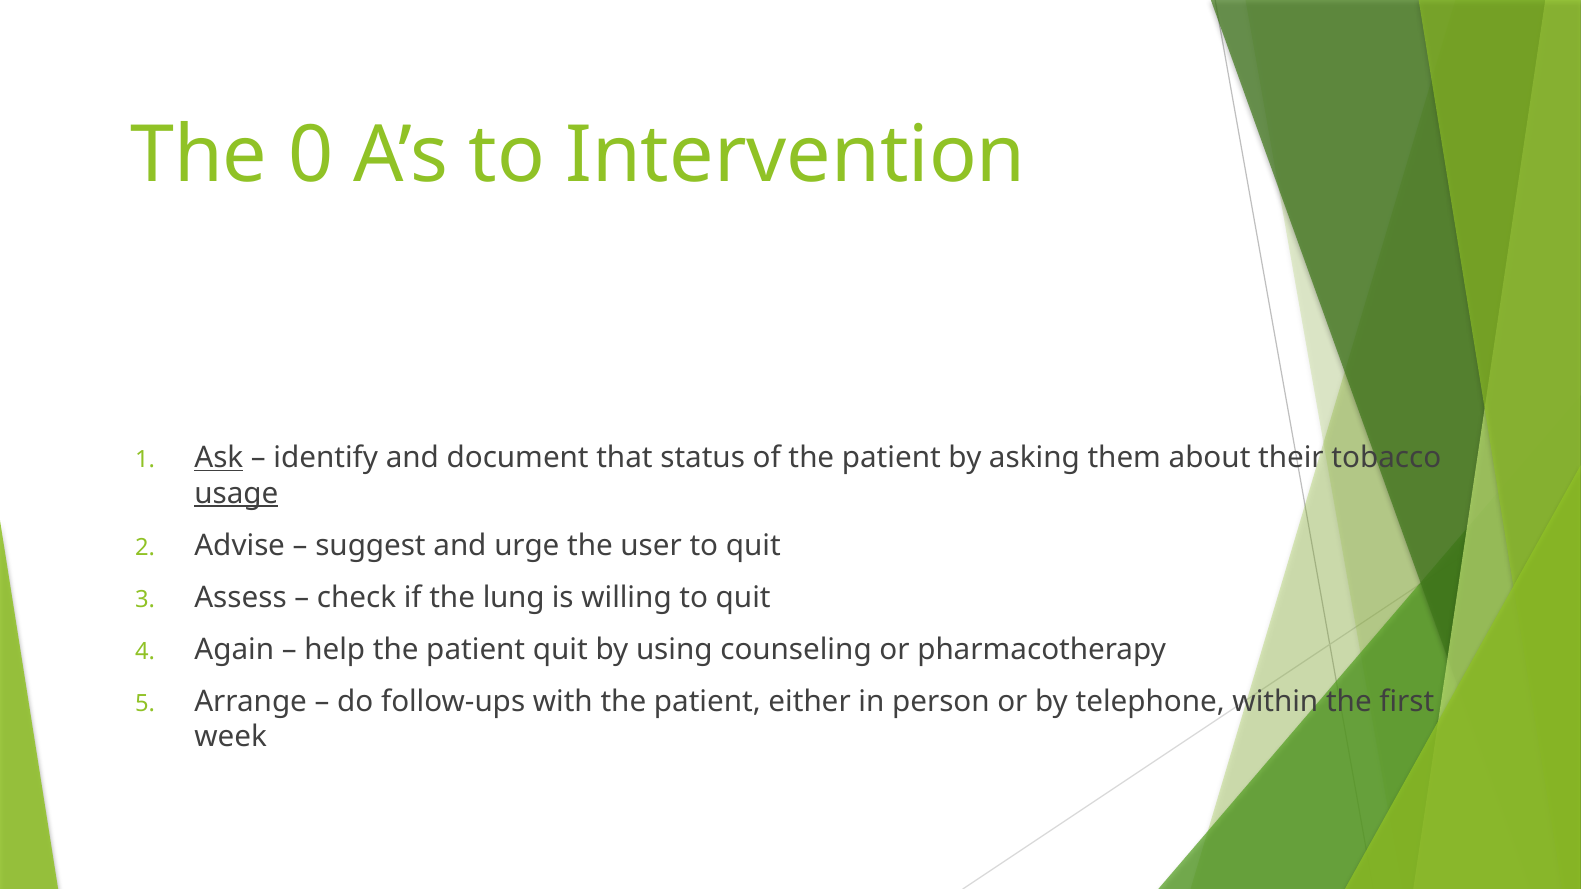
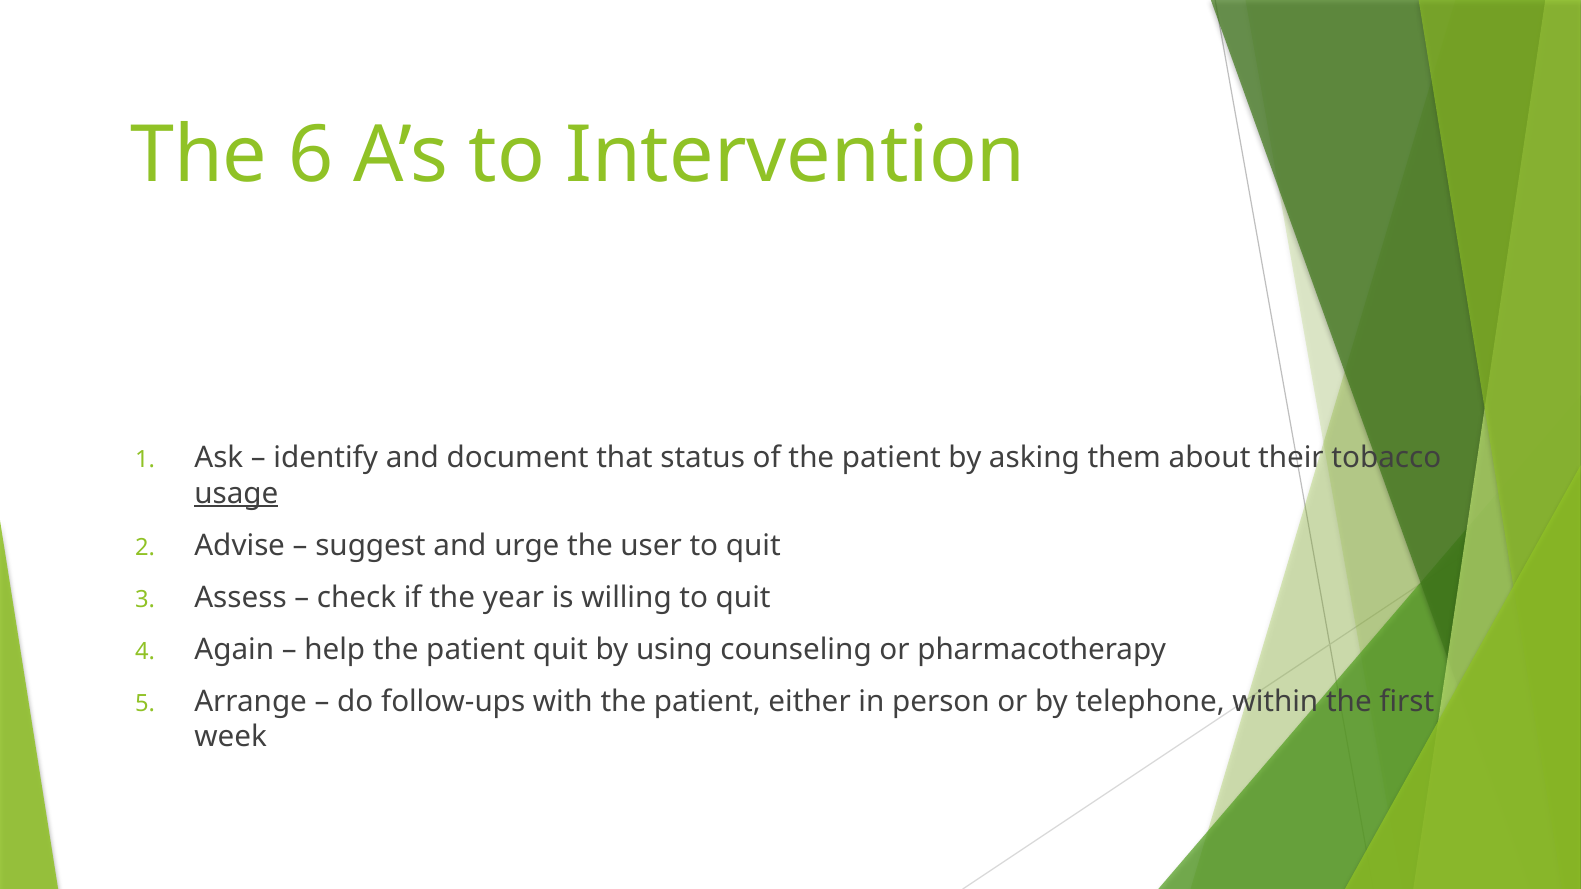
0: 0 -> 6 (311, 155)
Ask underline: present -> none (219, 458)
lung: lung -> year (513, 598)
